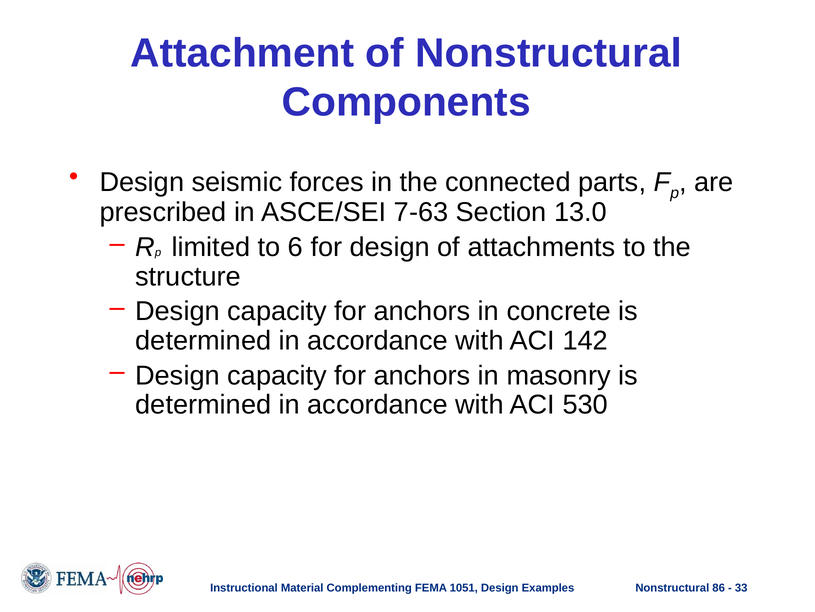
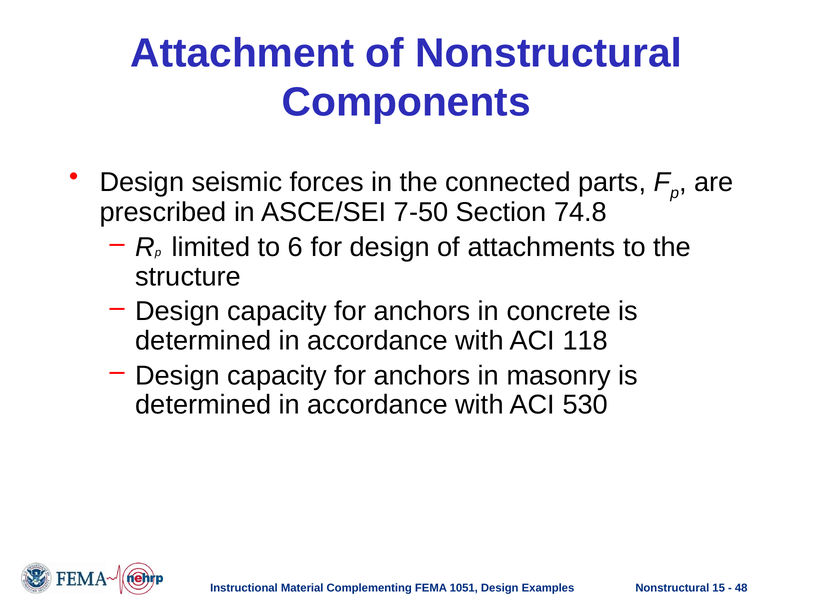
7-63: 7-63 -> 7-50 (421, 212)
13.0: 13.0 -> 74.8 (580, 212)
142: 142 -> 118 (585, 340)
86: 86 -> 15 (719, 587)
33: 33 -> 48 (741, 587)
